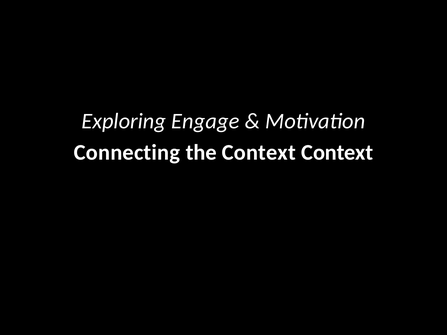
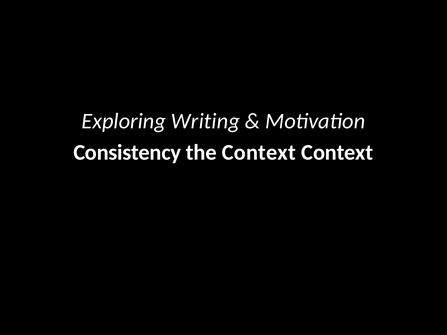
Engage: Engage -> Writing (205, 121)
Connecting: Connecting -> Consistency (127, 153)
